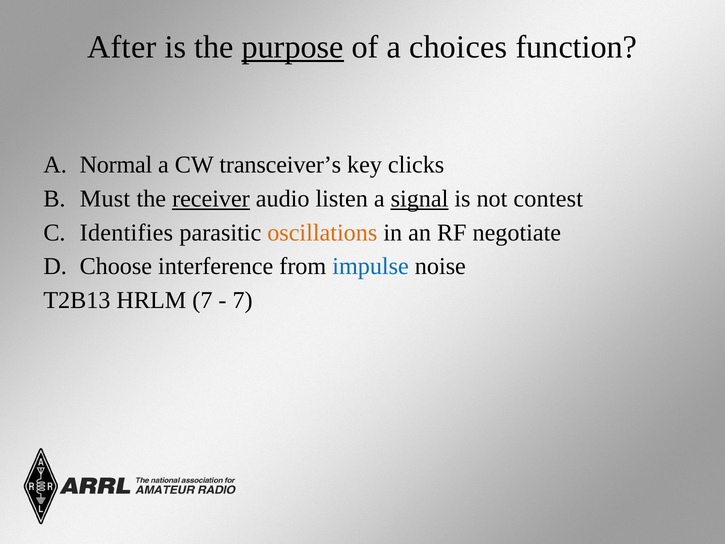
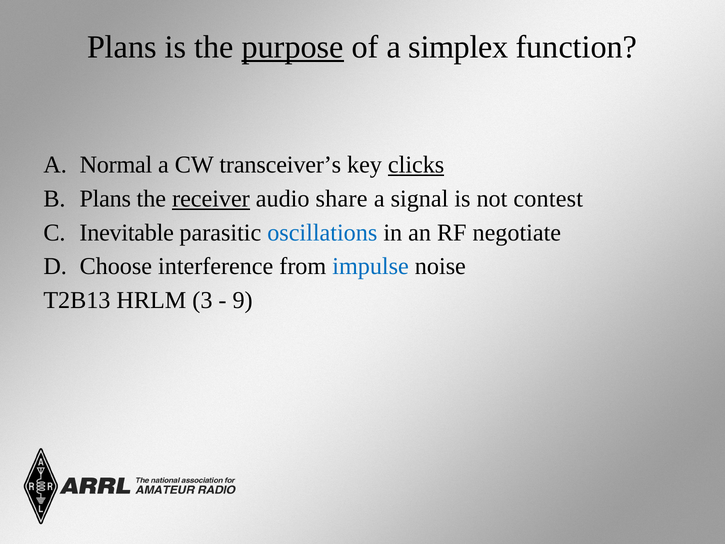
After: After -> Plans (122, 47)
choices: choices -> simplex (458, 47)
clicks underline: none -> present (416, 165)
Must: Must -> Plans (105, 199)
listen: listen -> share (342, 199)
signal underline: present -> none (419, 199)
Identifies: Identifies -> Inevitable (127, 232)
oscillations colour: orange -> blue (322, 232)
HRLM 7: 7 -> 3 (202, 300)
7: 7 -> 9 (243, 300)
